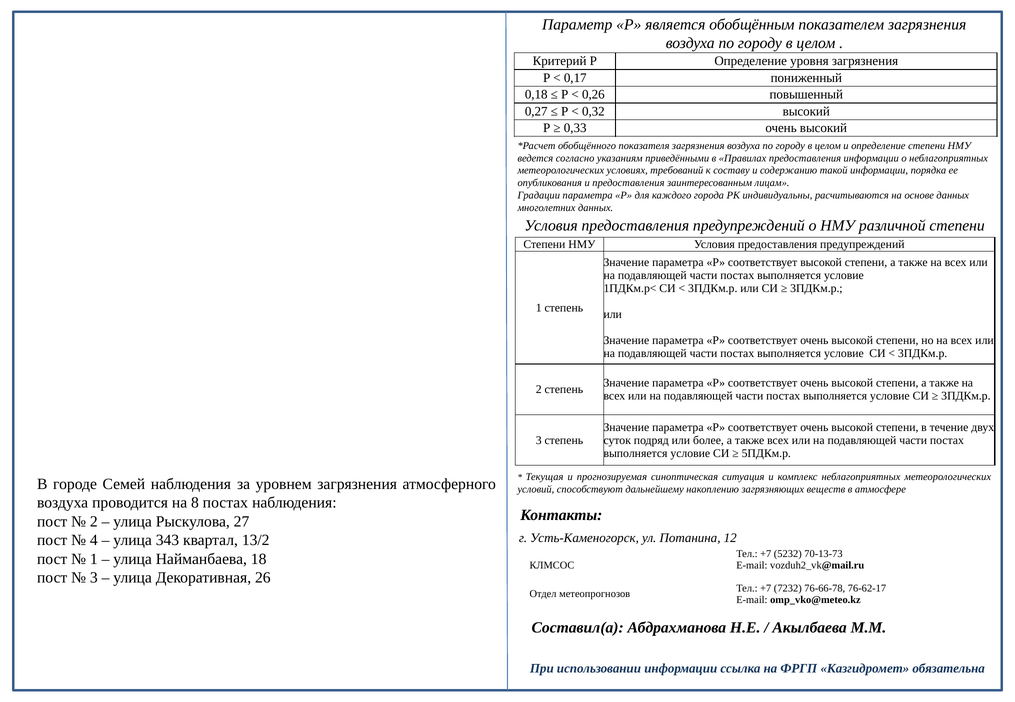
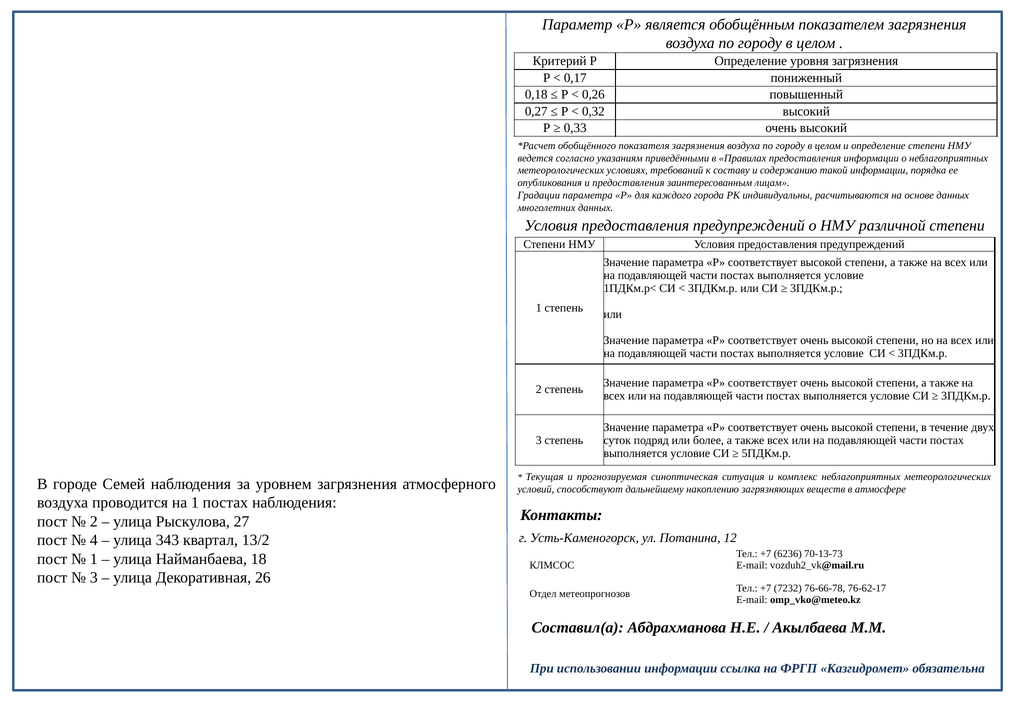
на 8: 8 -> 1 (195, 503)
5232: 5232 -> 6236 (788, 554)
